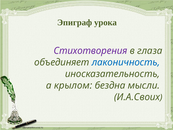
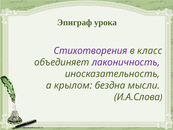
глаза: глаза -> класс (150, 51)
лаконичность colour: blue -> purple (126, 62)
И.А.Своих: И.А.Своих -> И.А.Слова (137, 97)
